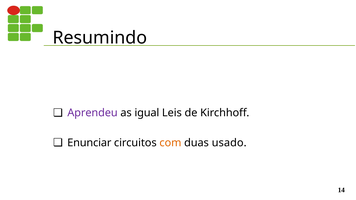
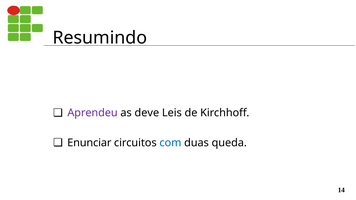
igual: igual -> deve (147, 113)
com colour: orange -> blue (170, 143)
usado: usado -> queda (229, 143)
